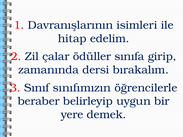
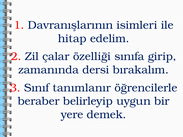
ödüller: ödüller -> özelliği (92, 57)
sınıfımızın: sınıfımızın -> tanımlanır (82, 88)
